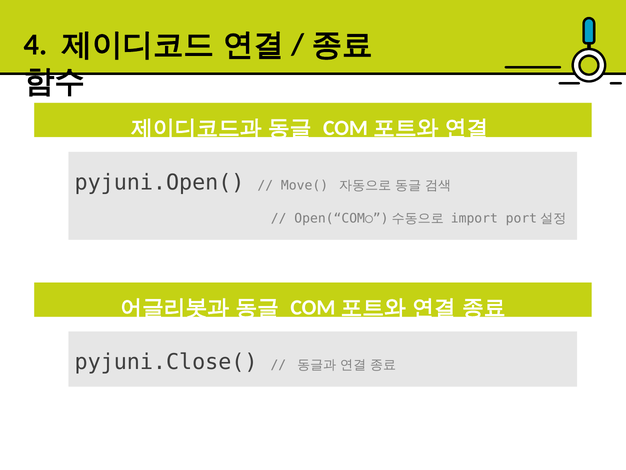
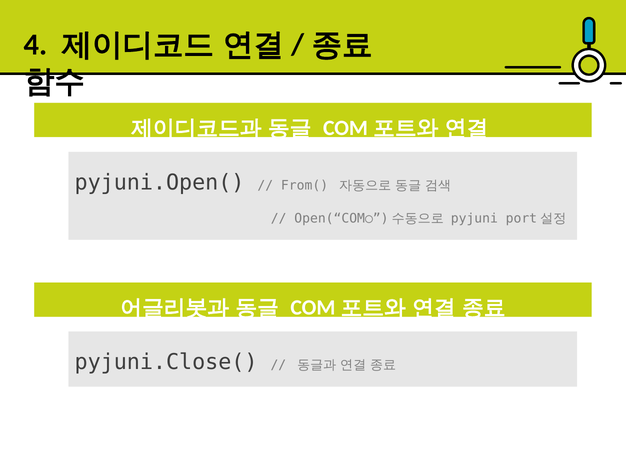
Move(: Move( -> From( (305, 185)
import: import -> pyjuni (474, 218)
